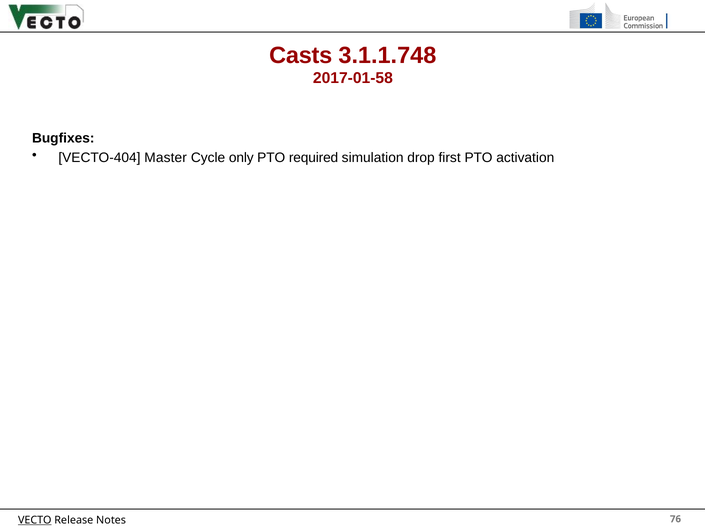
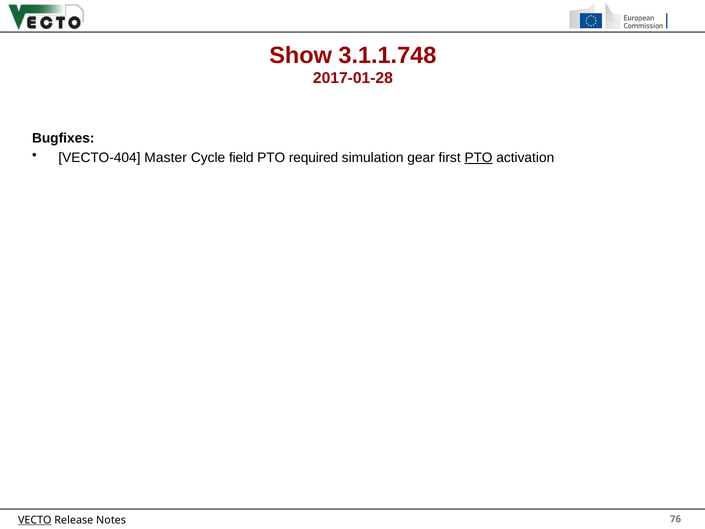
Casts: Casts -> Show (301, 55)
2017-01-58: 2017-01-58 -> 2017-01-28 (353, 78)
only: only -> field (241, 157)
drop: drop -> gear (421, 157)
PTO underline: none -> present (479, 157)
